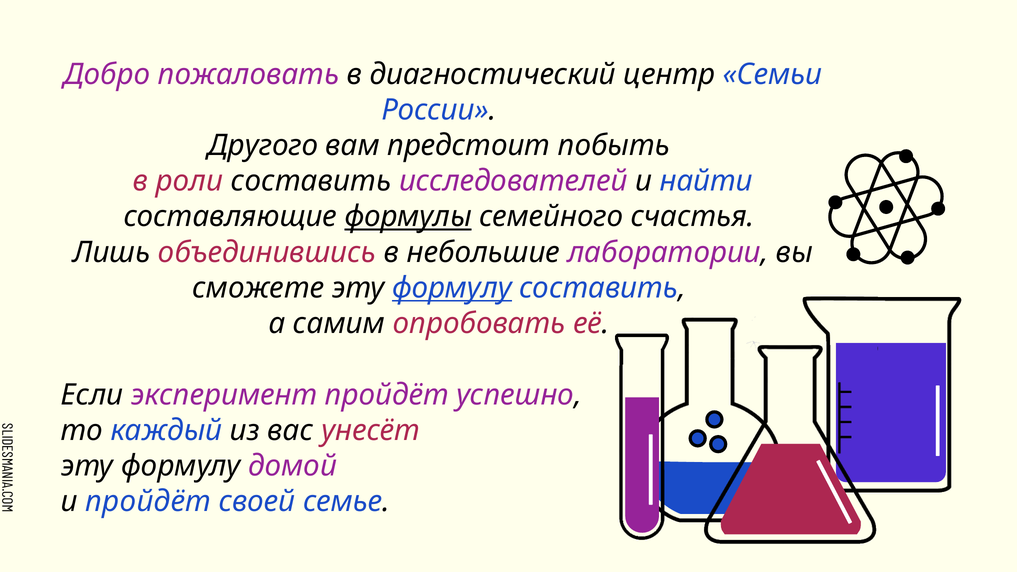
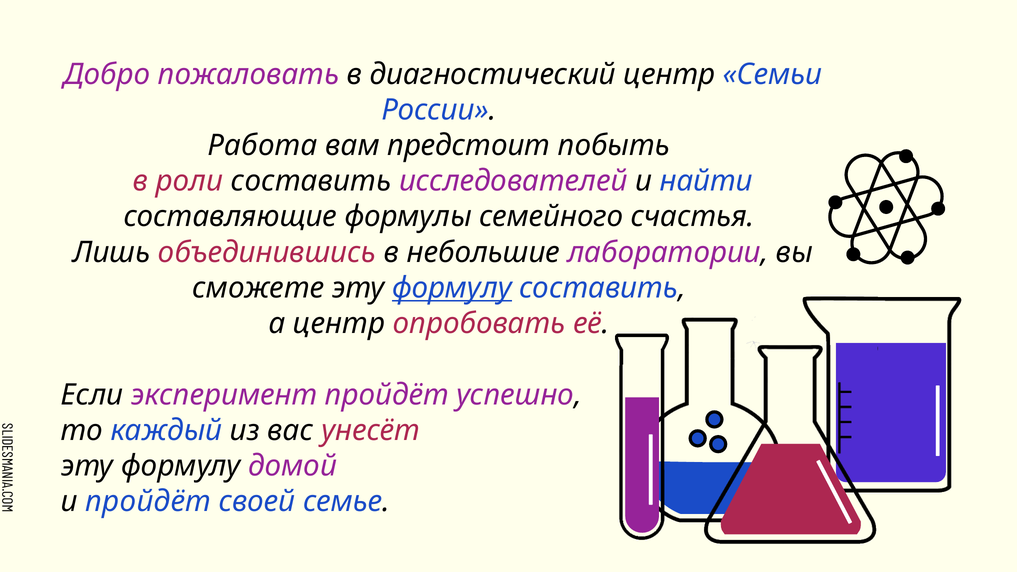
Другого: Другого -> Работа (263, 145)
формулы underline: present -> none (408, 217)
а самим: самим -> центр (339, 324)
